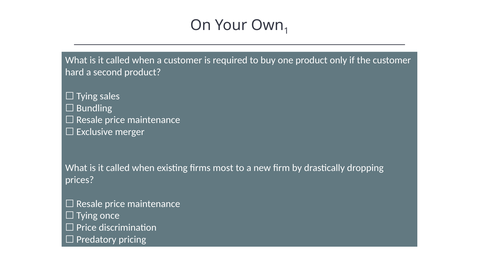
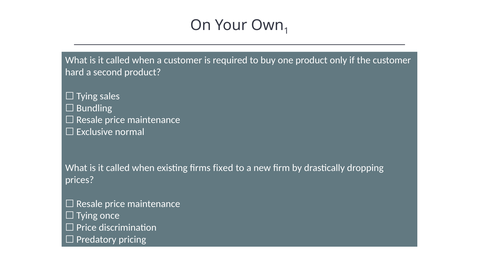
merger: merger -> normal (130, 132)
most: most -> fixed (223, 168)
